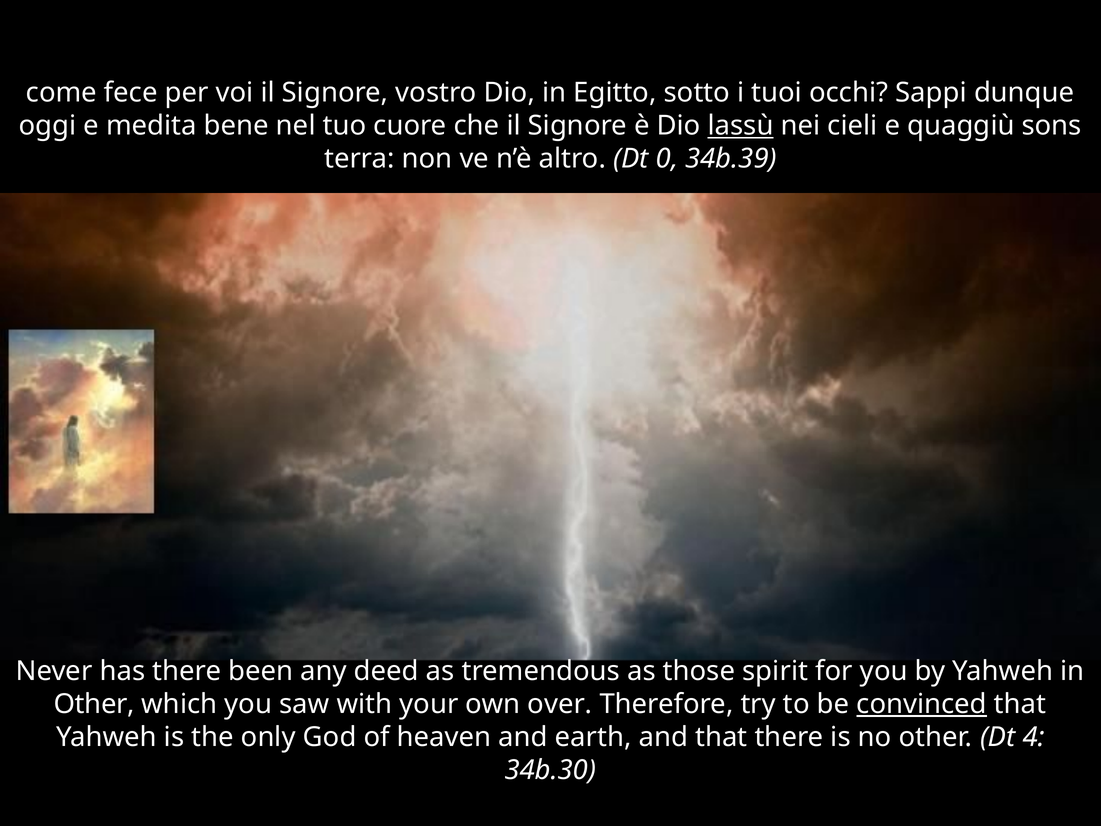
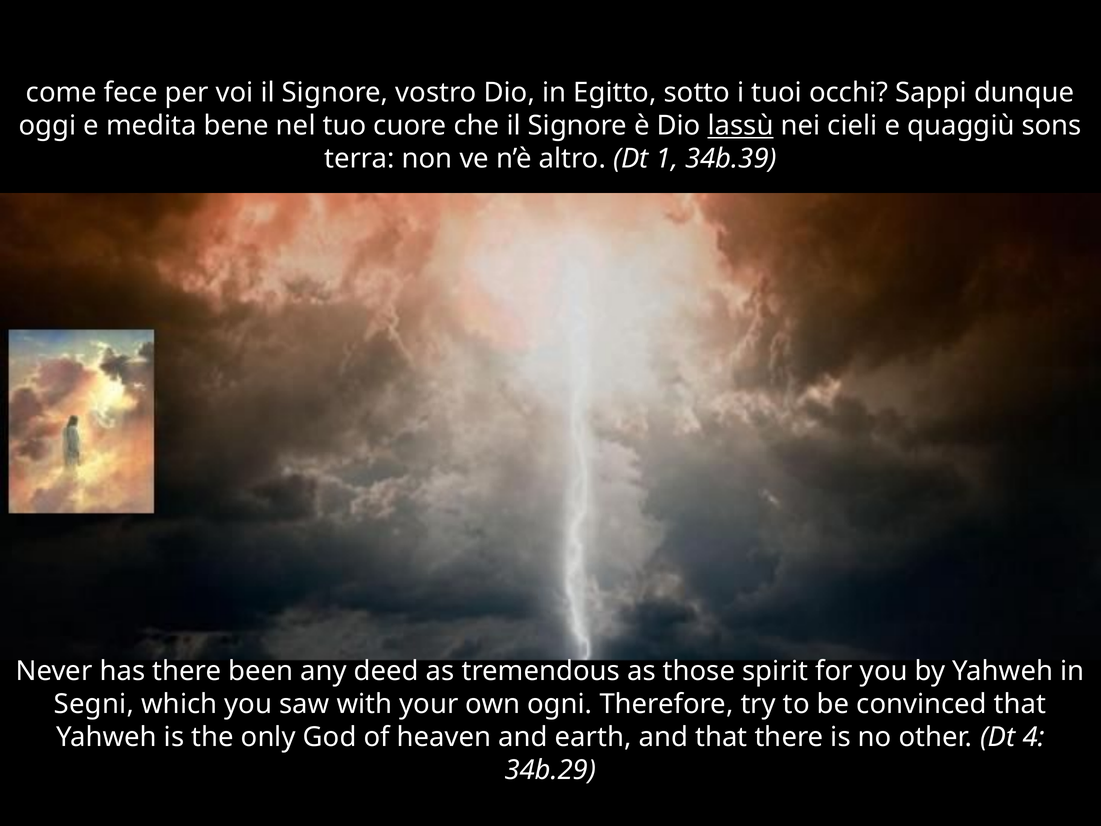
0: 0 -> 1 (667, 159)
Other: Other -> Segni (94, 704)
over: over -> ogni (560, 704)
convinced underline: present -> none (922, 704)
34b.30: 34b.30 -> 34b.29 (550, 770)
